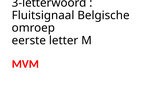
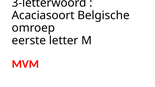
Fluitsignaal: Fluitsignaal -> Acaciasoort (43, 15)
